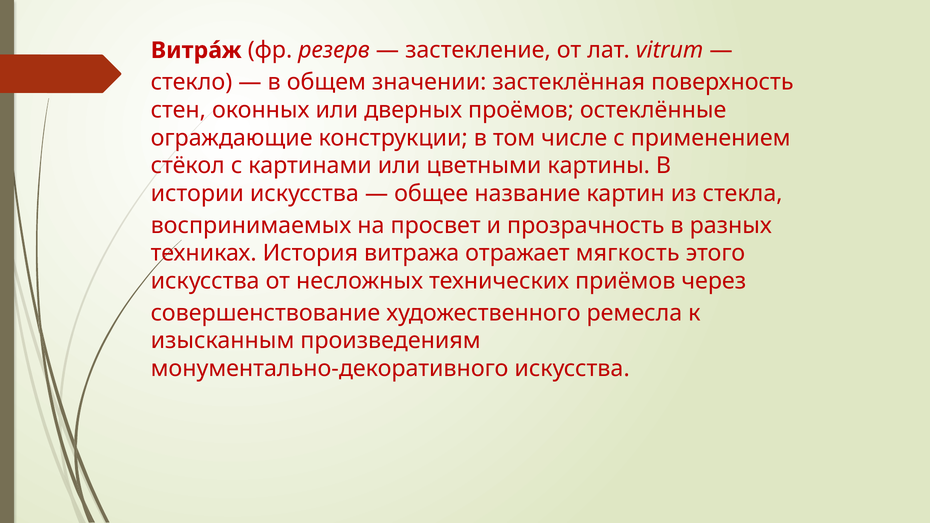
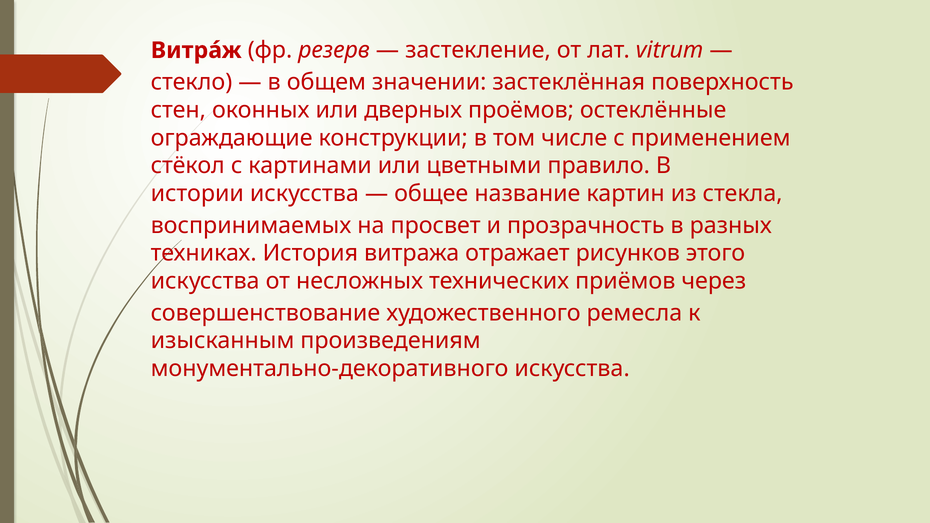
картины: картины -> правило (599, 166)
мягкость: мягкость -> рисунков (628, 253)
